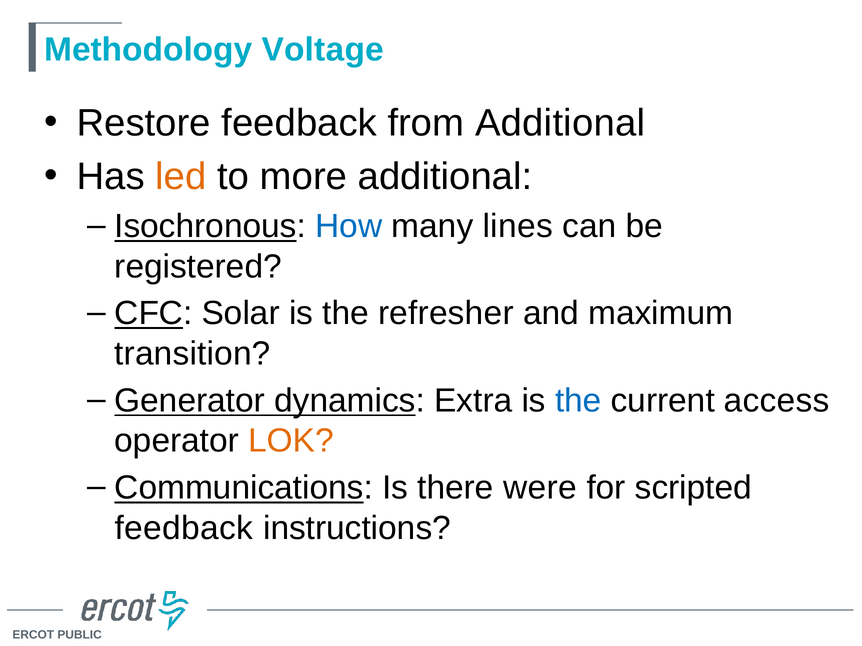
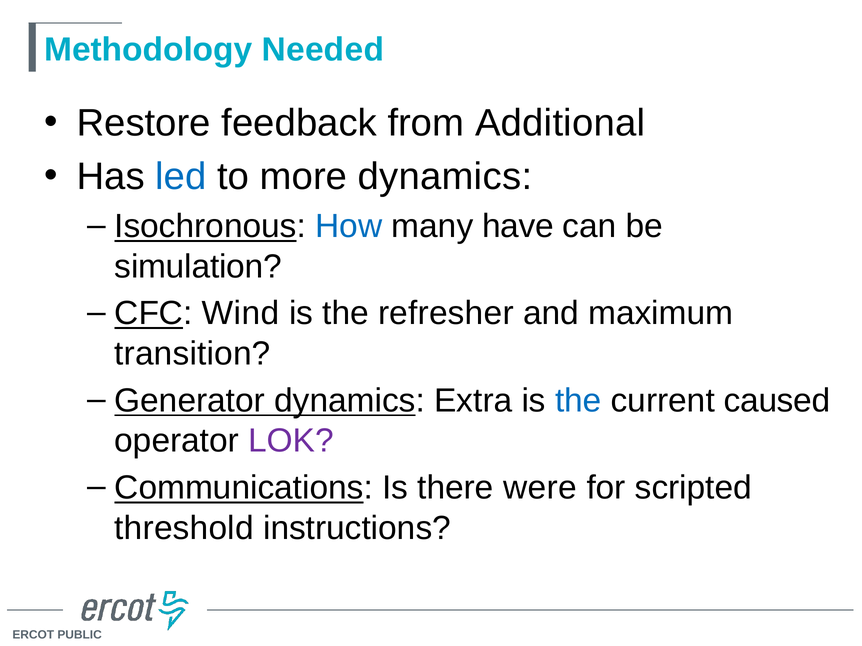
Voltage: Voltage -> Needed (323, 50)
led colour: orange -> blue (181, 177)
more additional: additional -> dynamics (445, 177)
lines: lines -> have (518, 226)
registered: registered -> simulation (198, 267)
Solar: Solar -> Wind (240, 314)
access: access -> caused (777, 401)
LOK colour: orange -> purple (291, 441)
feedback: feedback -> threshold (184, 528)
